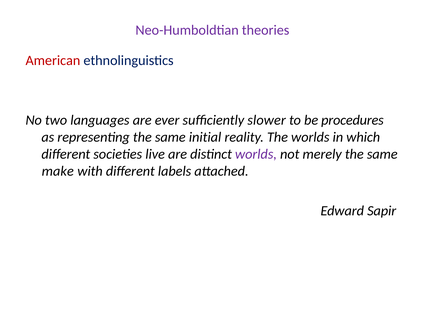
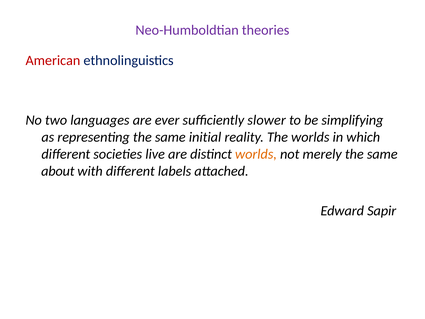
procedures: procedures -> simplifying (352, 120)
worlds colour: purple -> orange (256, 154)
make: make -> about (58, 171)
